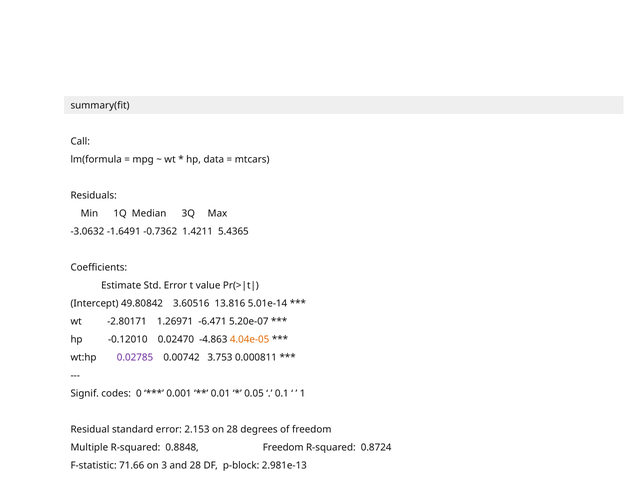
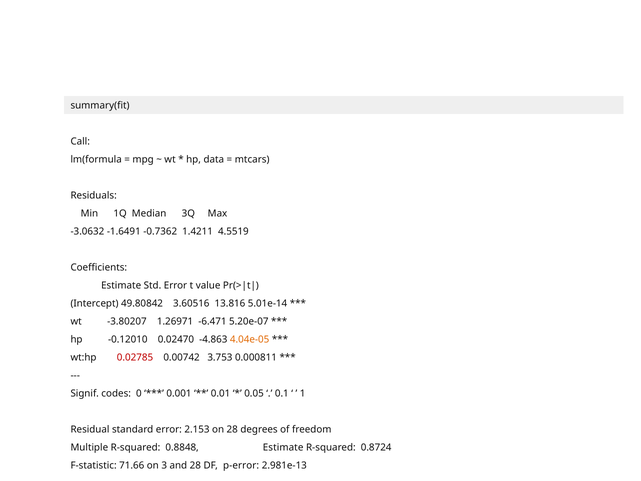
5.4365: 5.4365 -> 4.5519 (233, 231)
-2.80171: -2.80171 -> -3.80207 (127, 321)
0.02785 colour: purple -> red (135, 357)
0.8848 Freedom: Freedom -> Estimate (283, 447)
p-block: p-block -> p-error (241, 465)
